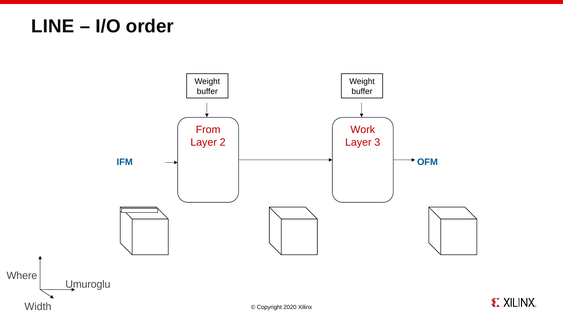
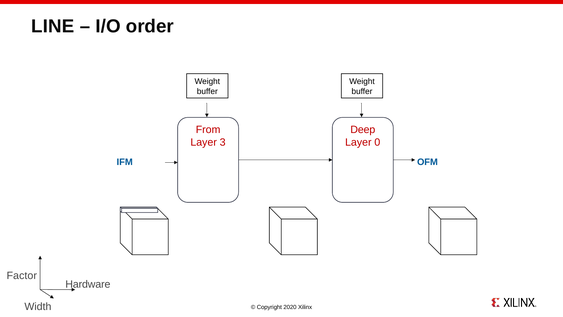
Work: Work -> Deep (363, 129)
2: 2 -> 3 (223, 142)
3: 3 -> 0 (377, 142)
Where: Where -> Factor (22, 275)
Umuroglu: Umuroglu -> Hardware (88, 284)
